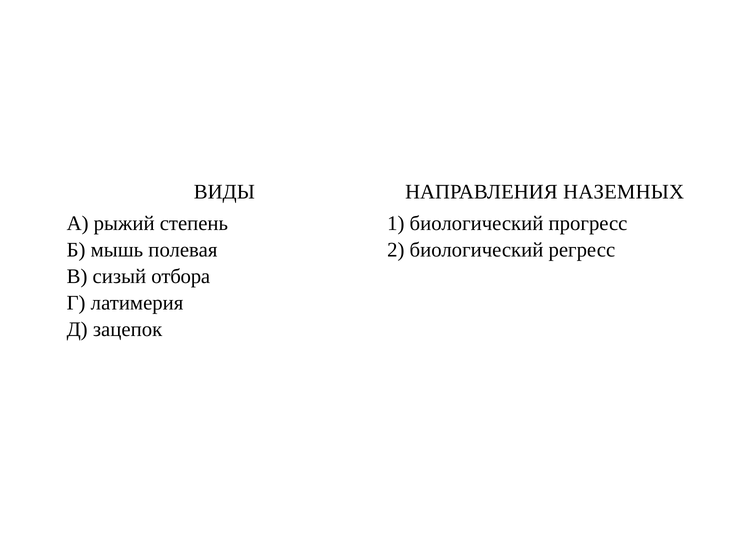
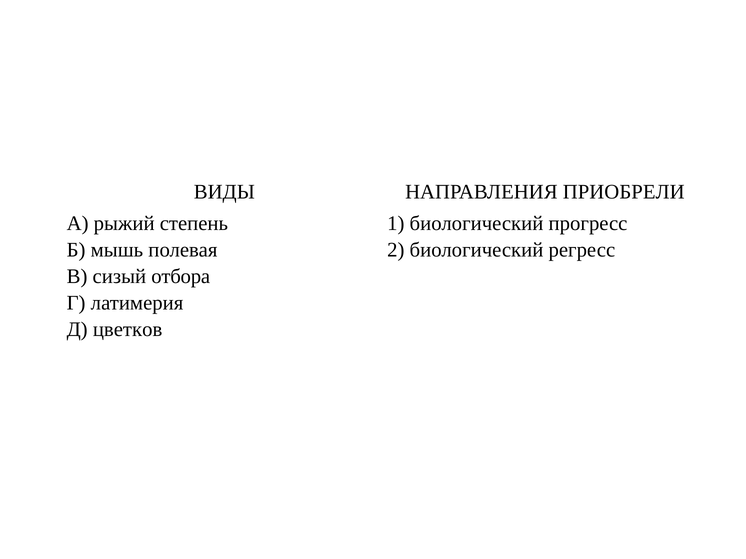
НАЗЕМНЫХ: НАЗЕМНЫХ -> ПРИОБРЕЛИ (624, 192)
зацепок: зацепок -> цветков (128, 330)
